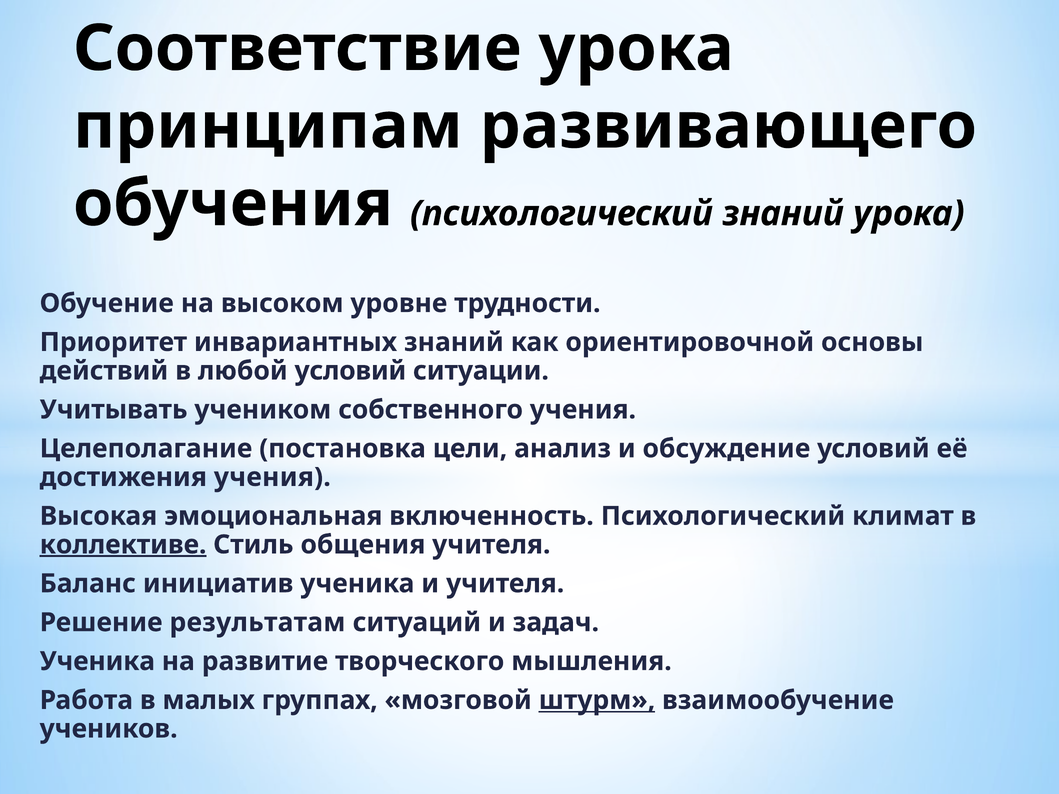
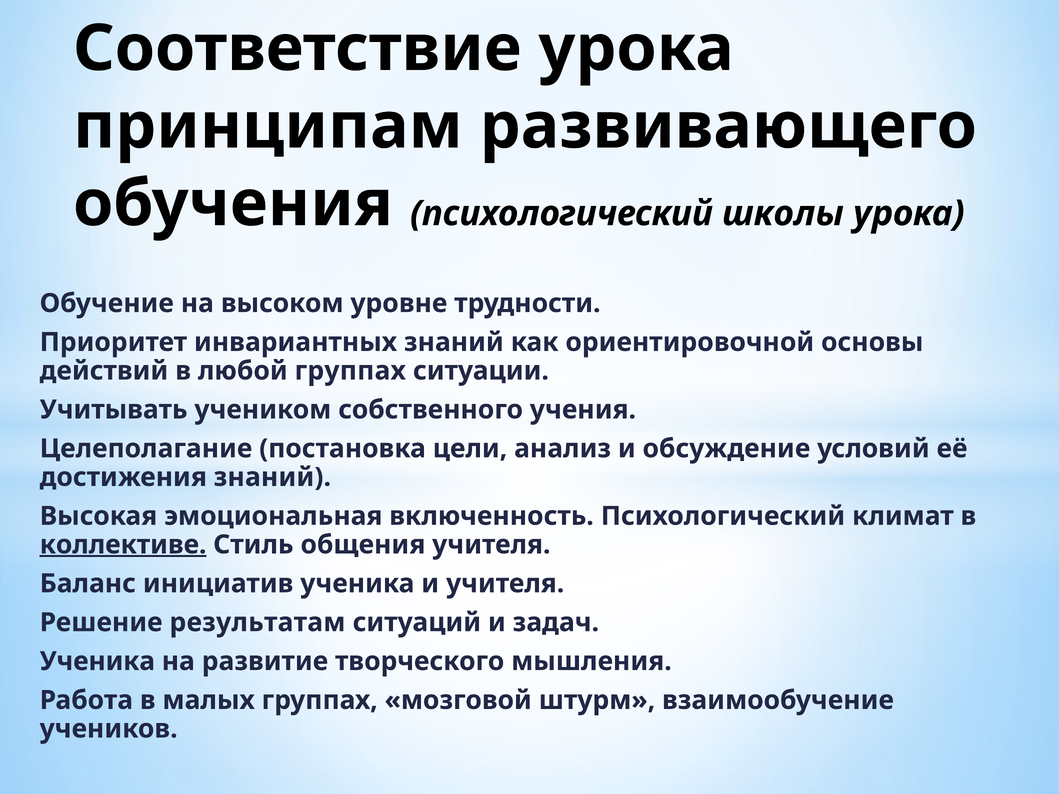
психологический знаний: знаний -> школы (783, 214)
любой условий: условий -> группах (350, 371)
достижения учения: учения -> знаний (272, 477)
штурм underline: present -> none (597, 700)
